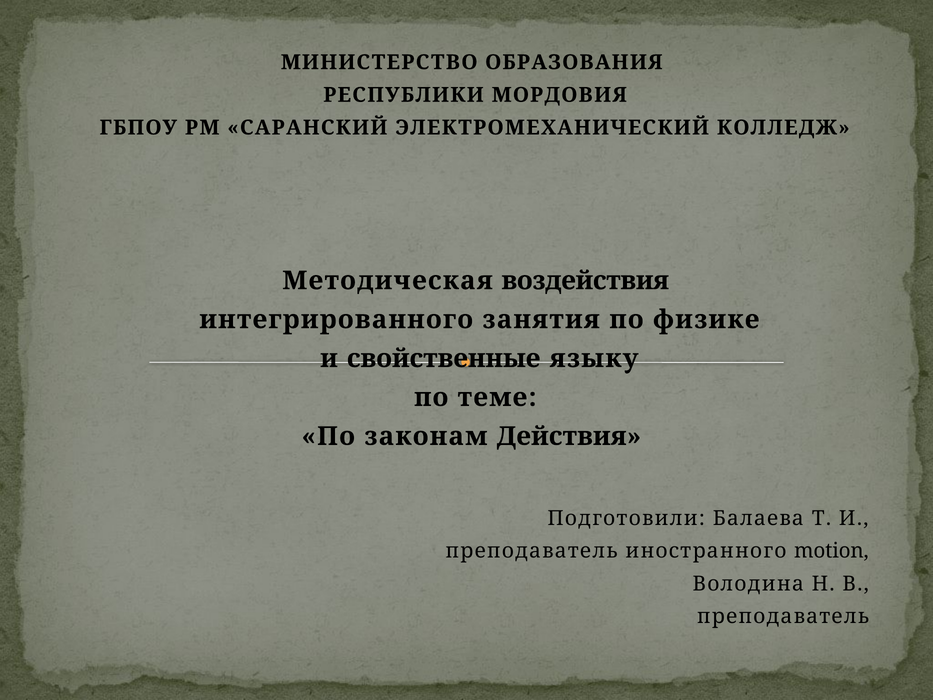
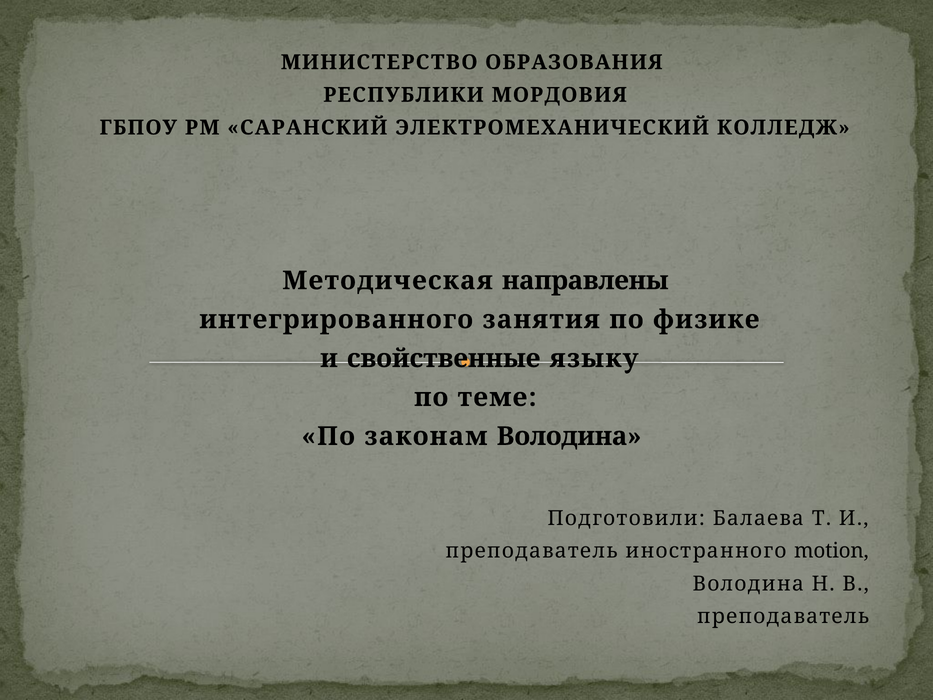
воздействия: воздействия -> направлены (585, 281)
законам Действия: Действия -> Володина (569, 436)
